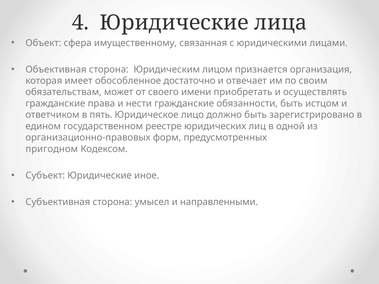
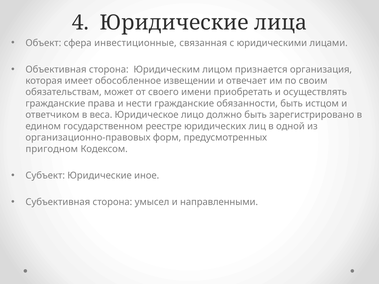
имущественному: имущественному -> инвестиционные (135, 43)
достаточно: достаточно -> извещении (189, 81)
пять: пять -> веса (101, 115)
